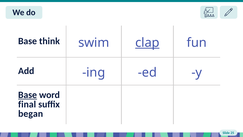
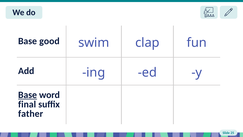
think: think -> good (49, 41)
clap underline: present -> none (147, 43)
began: began -> father (31, 113)
